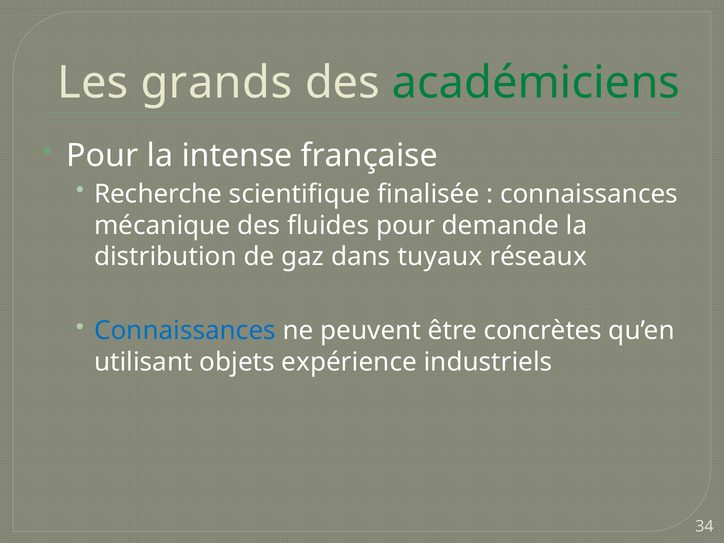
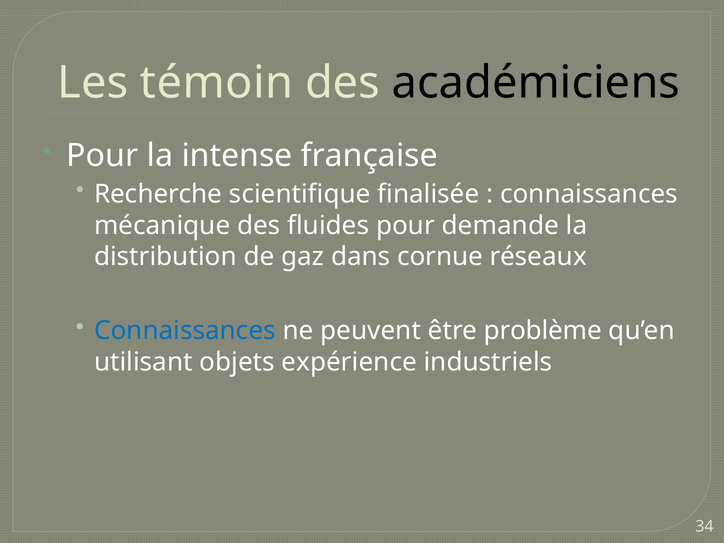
grands: grands -> témoin (217, 83)
académiciens colour: green -> black (536, 83)
tuyaux: tuyaux -> cornue (440, 257)
concrètes: concrètes -> problème (543, 331)
